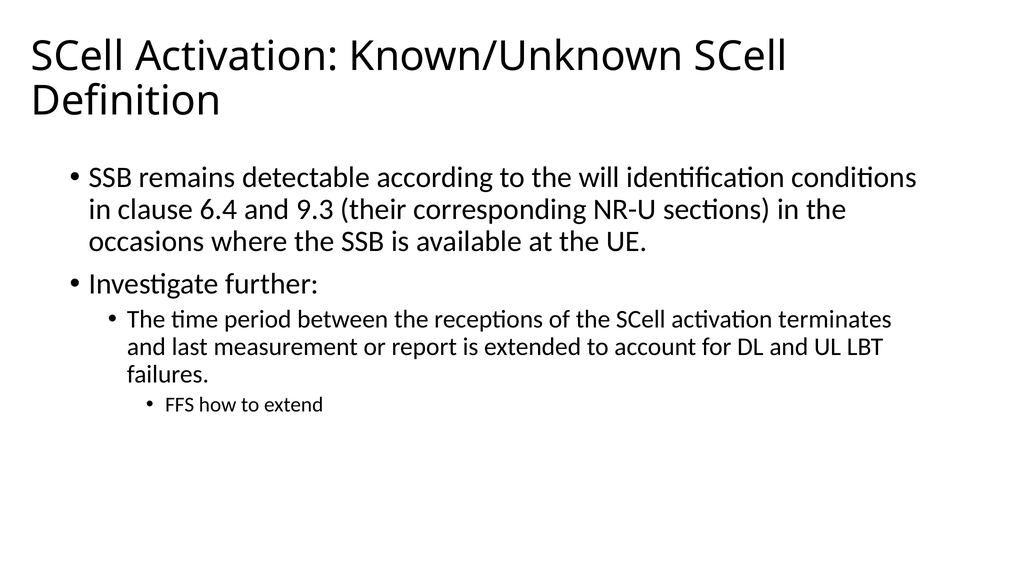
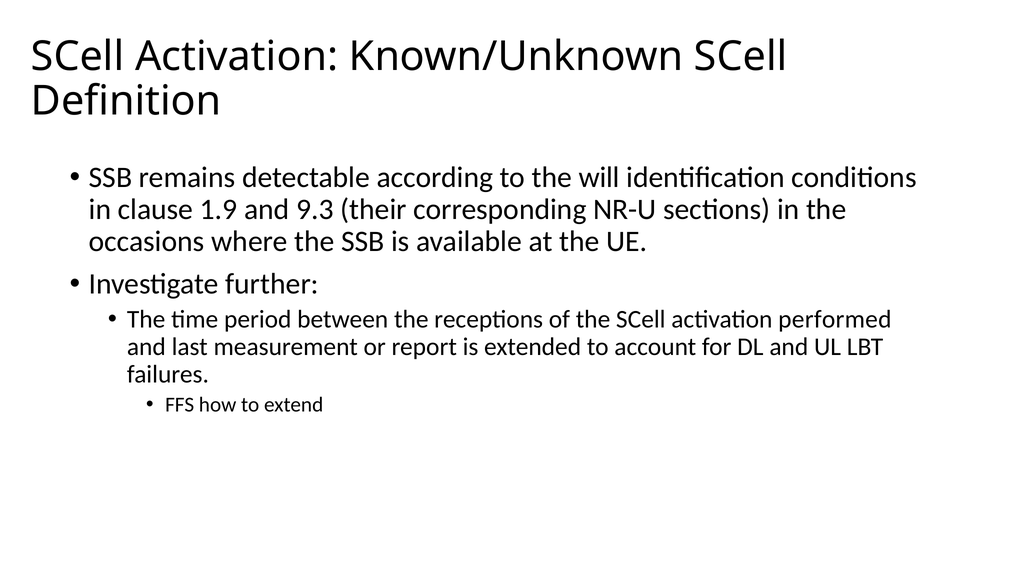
6.4: 6.4 -> 1.9 (219, 209)
terminates: terminates -> performed (835, 319)
